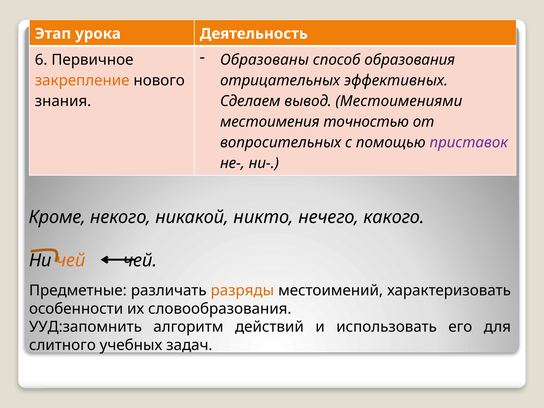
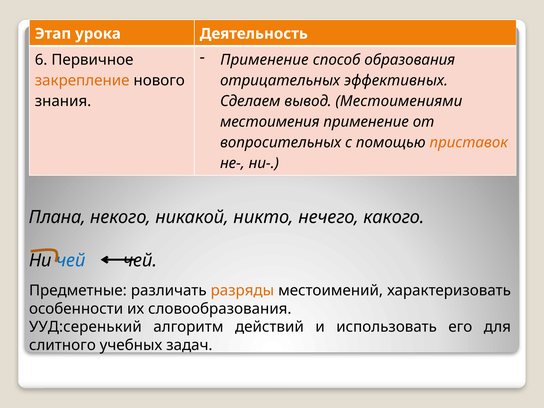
Образованы: Образованы -> Применение (264, 60)
местоимения точностью: точностью -> применение (366, 122)
приставок colour: purple -> orange (469, 143)
Кроме: Кроме -> Плана (57, 217)
чей colour: orange -> blue (71, 261)
УУД:запомнить: УУД:запомнить -> УУД:серенький (85, 327)
